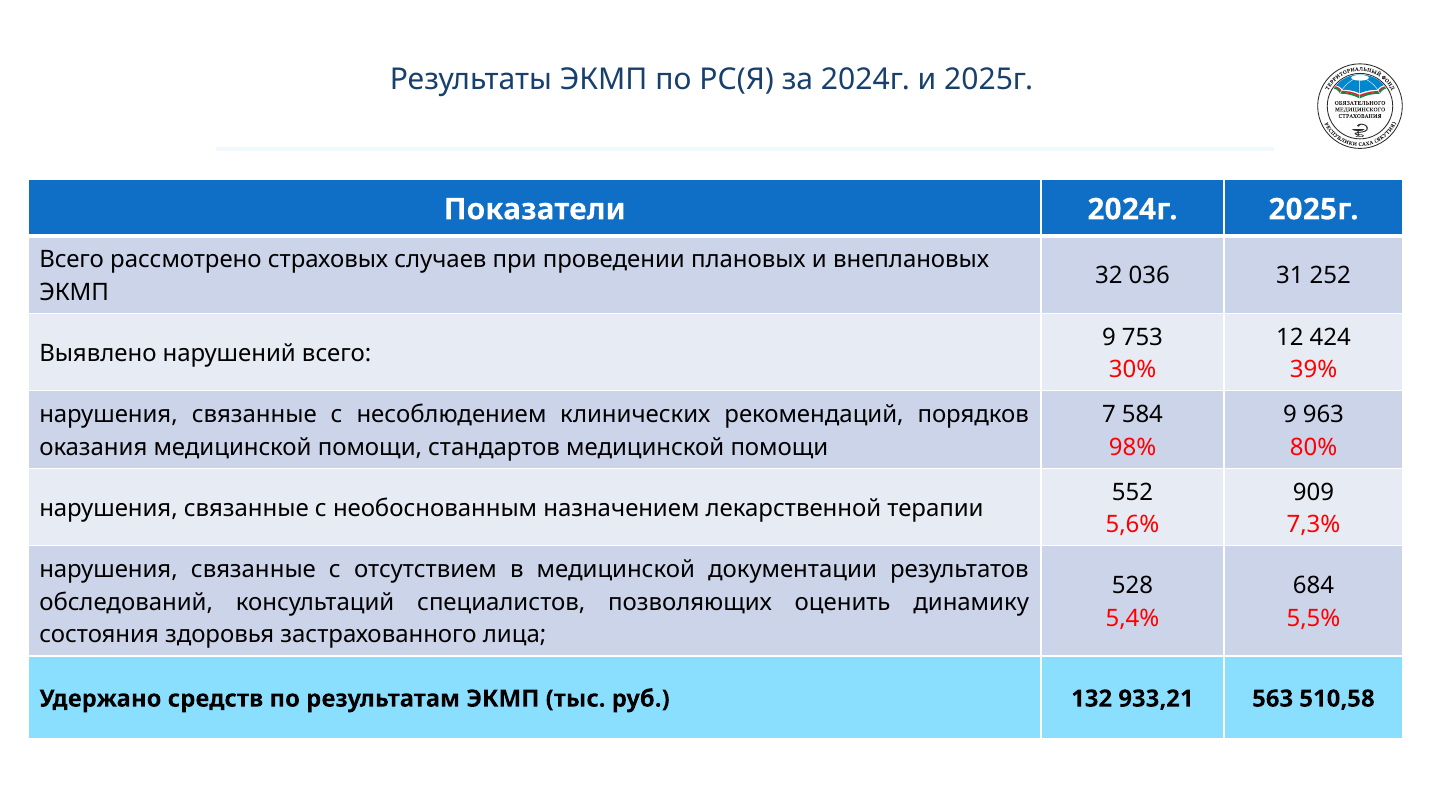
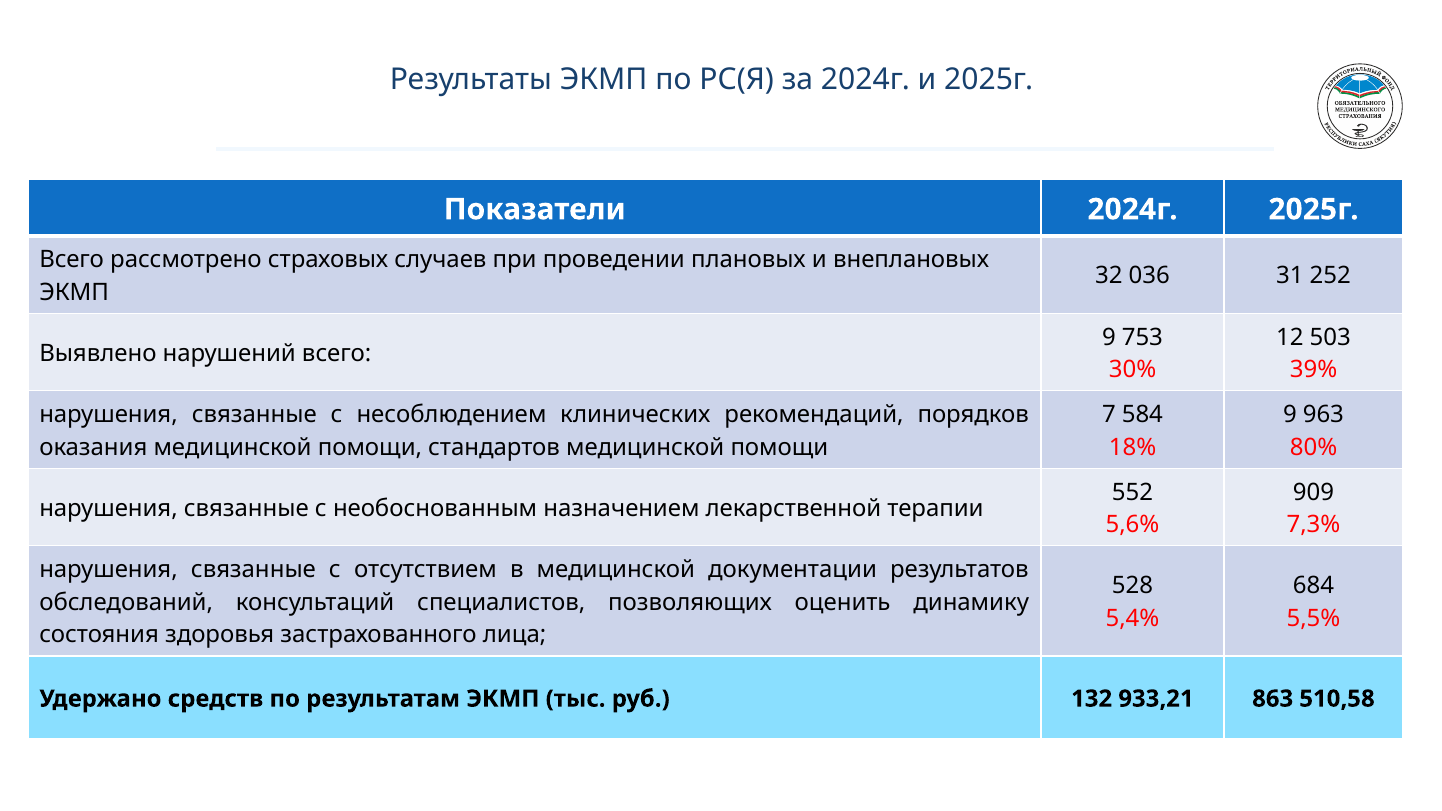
424: 424 -> 503 (1330, 337)
98%: 98% -> 18% (1133, 447)
563: 563 -> 863 (1273, 699)
